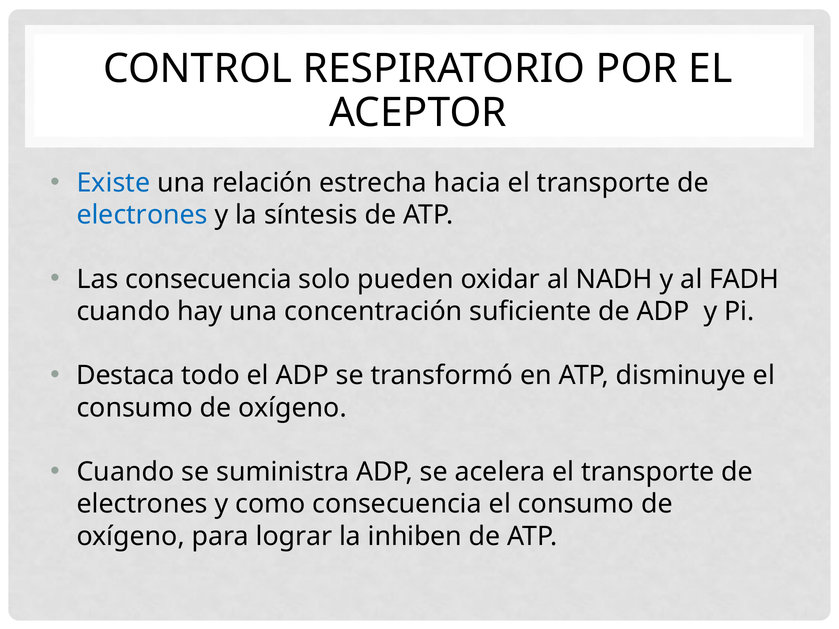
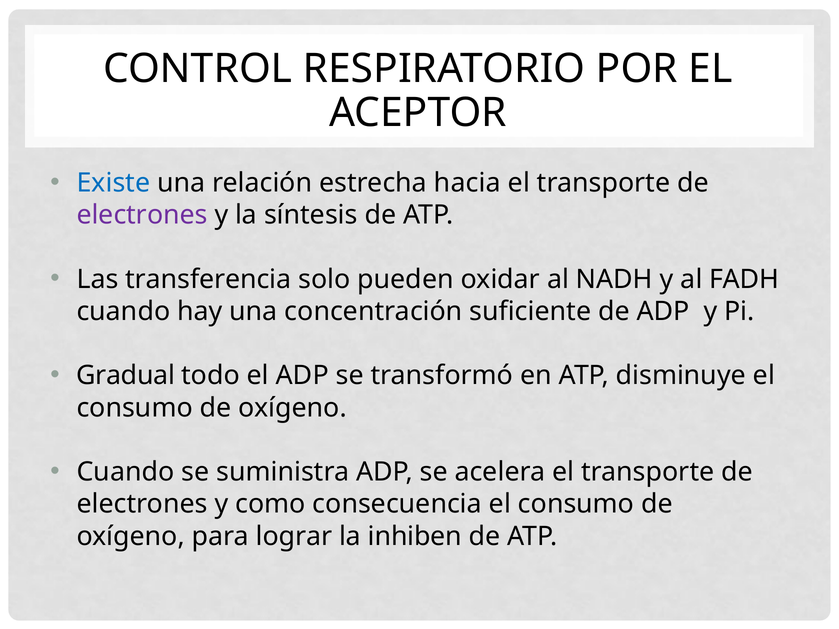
electrones colour: blue -> purple (142, 215)
Las consecuencia: consecuencia -> transferencia (208, 279)
Destaca: Destaca -> Gradual (126, 376)
